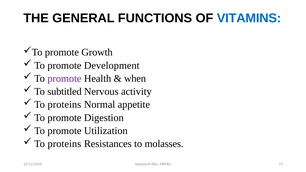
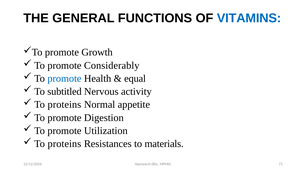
Development: Development -> Considerably (112, 65)
promote colour: purple -> blue (64, 79)
when: when -> equal (135, 79)
molasses: molasses -> materials (164, 144)
